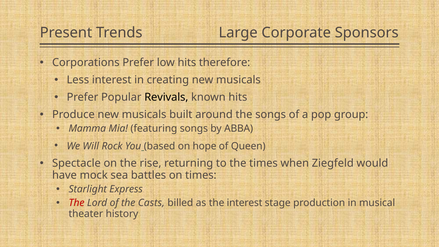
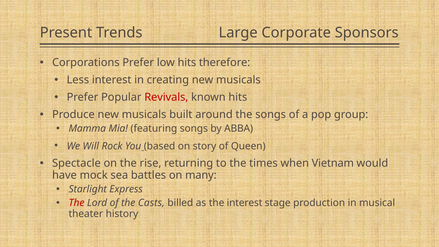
Revivals colour: black -> red (166, 97)
hope: hope -> story (205, 146)
Ziegfeld: Ziegfeld -> Vietnam (333, 163)
on times: times -> many (201, 175)
